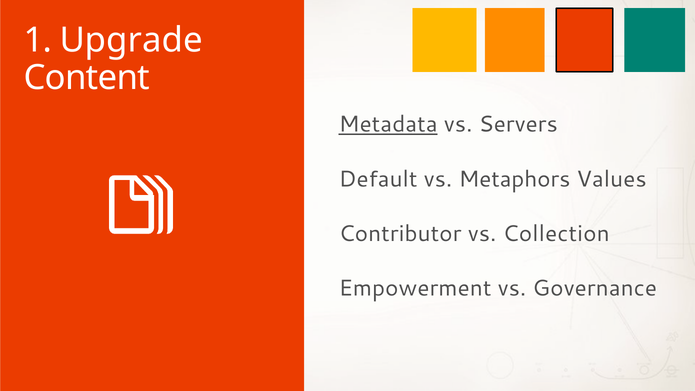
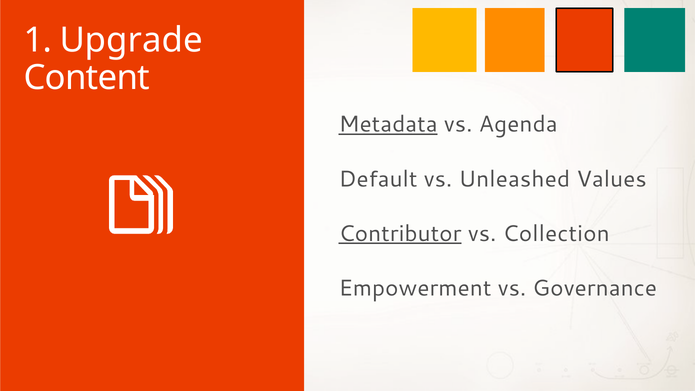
Servers: Servers -> Agenda (518, 124)
Metaphors: Metaphors -> Unleashed (514, 179)
Contributor underline: none -> present (400, 233)
